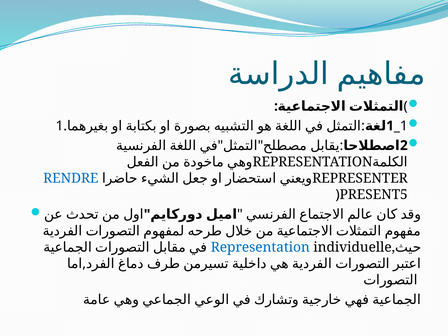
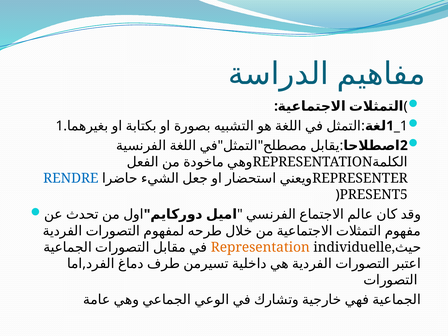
Representation colour: blue -> orange (260, 247)
